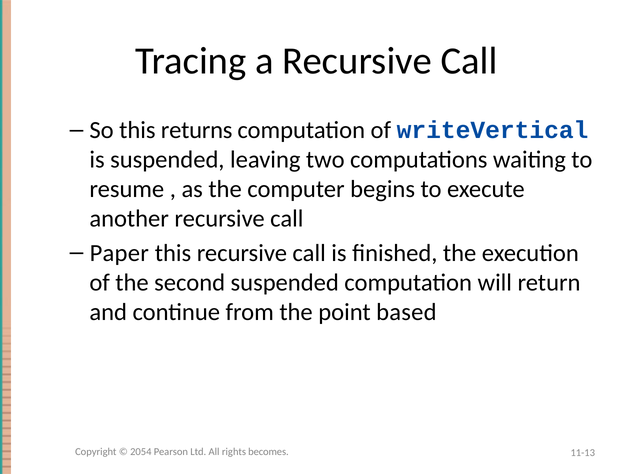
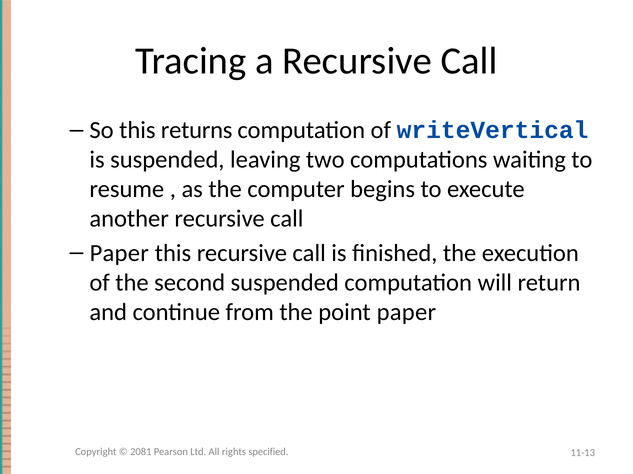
point based: based -> paper (406, 313)
2054: 2054 -> 2081 (141, 452)
becomes: becomes -> specified (268, 452)
